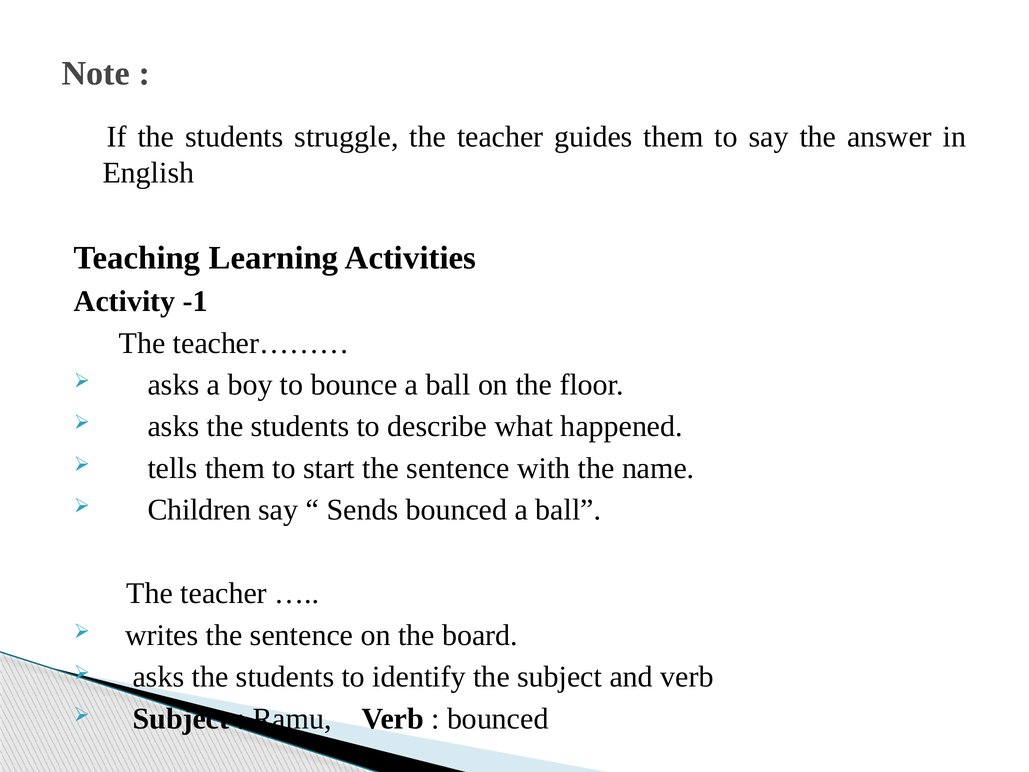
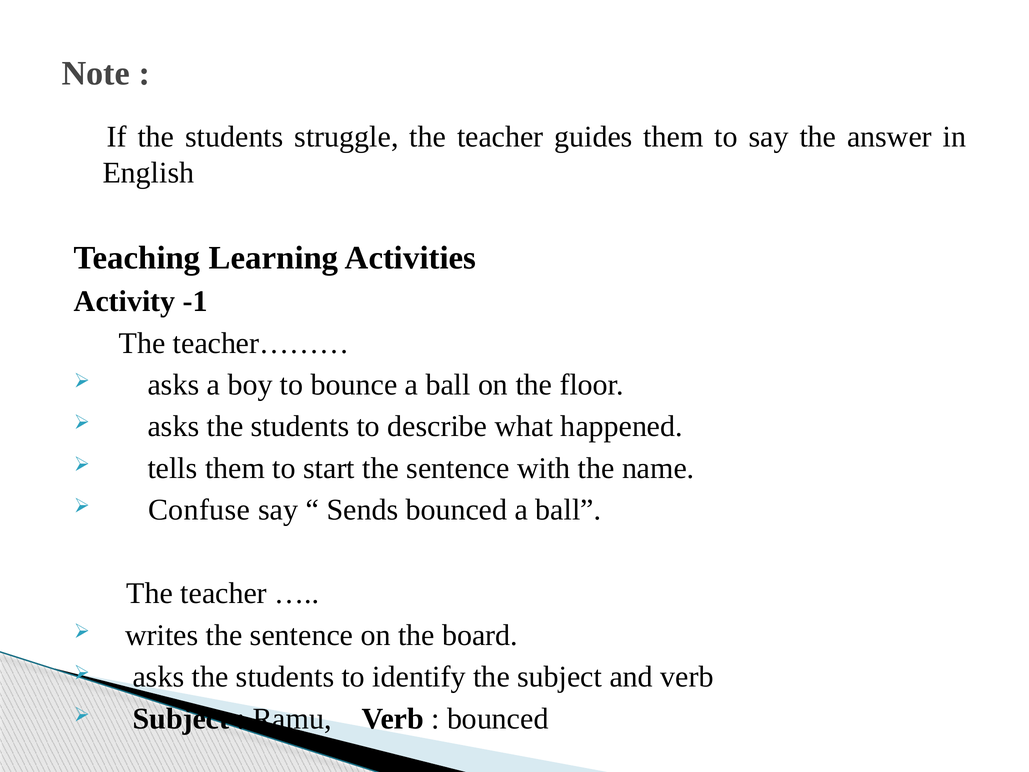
Children: Children -> Confuse (199, 510)
